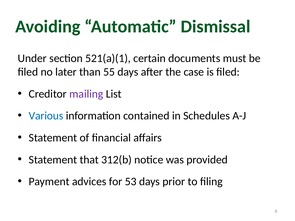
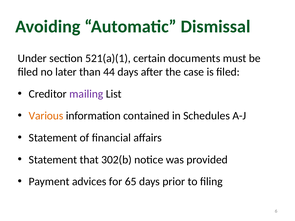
55: 55 -> 44 (109, 72)
Various colour: blue -> orange (46, 116)
312(b: 312(b -> 302(b (117, 160)
53: 53 -> 65 (131, 182)
